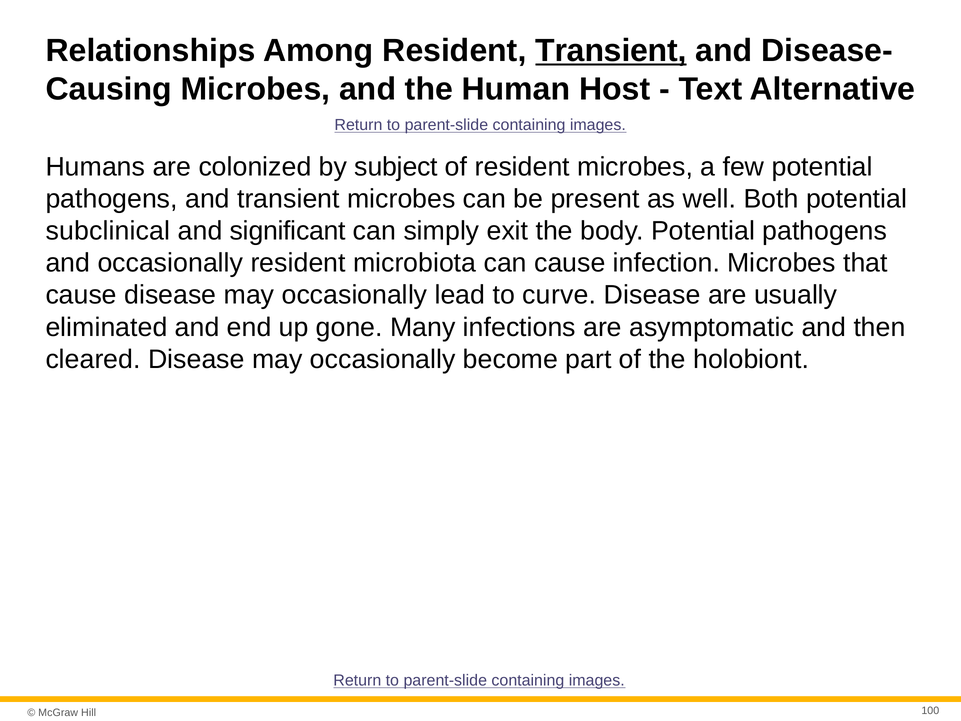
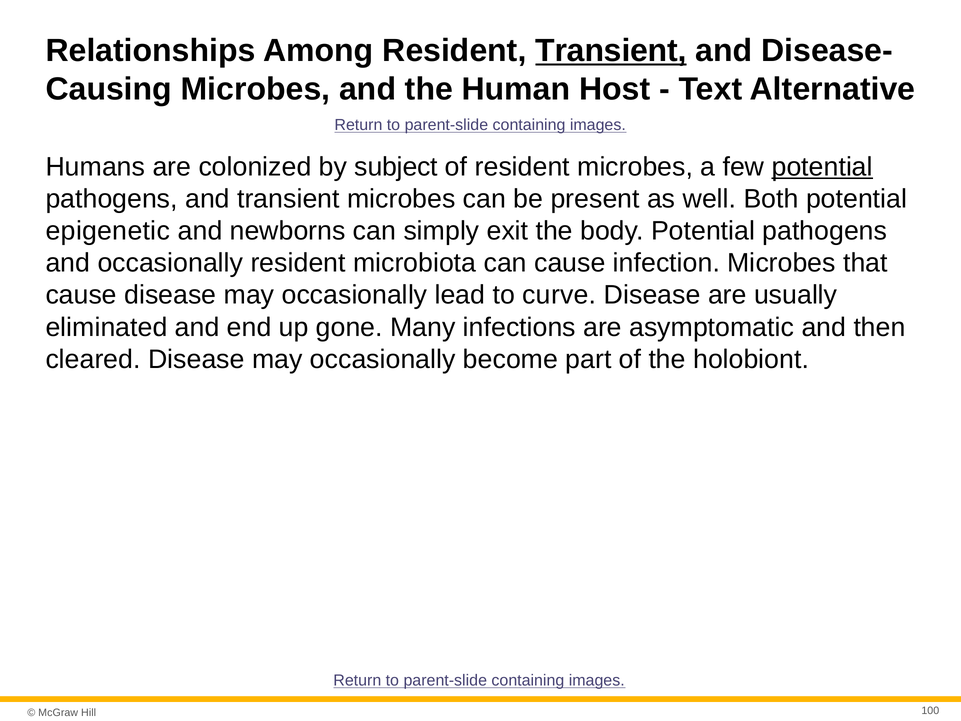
potential underline: none -> present (822, 167)
subclinical: subclinical -> epigenetic (108, 231)
significant: significant -> newborns (288, 231)
